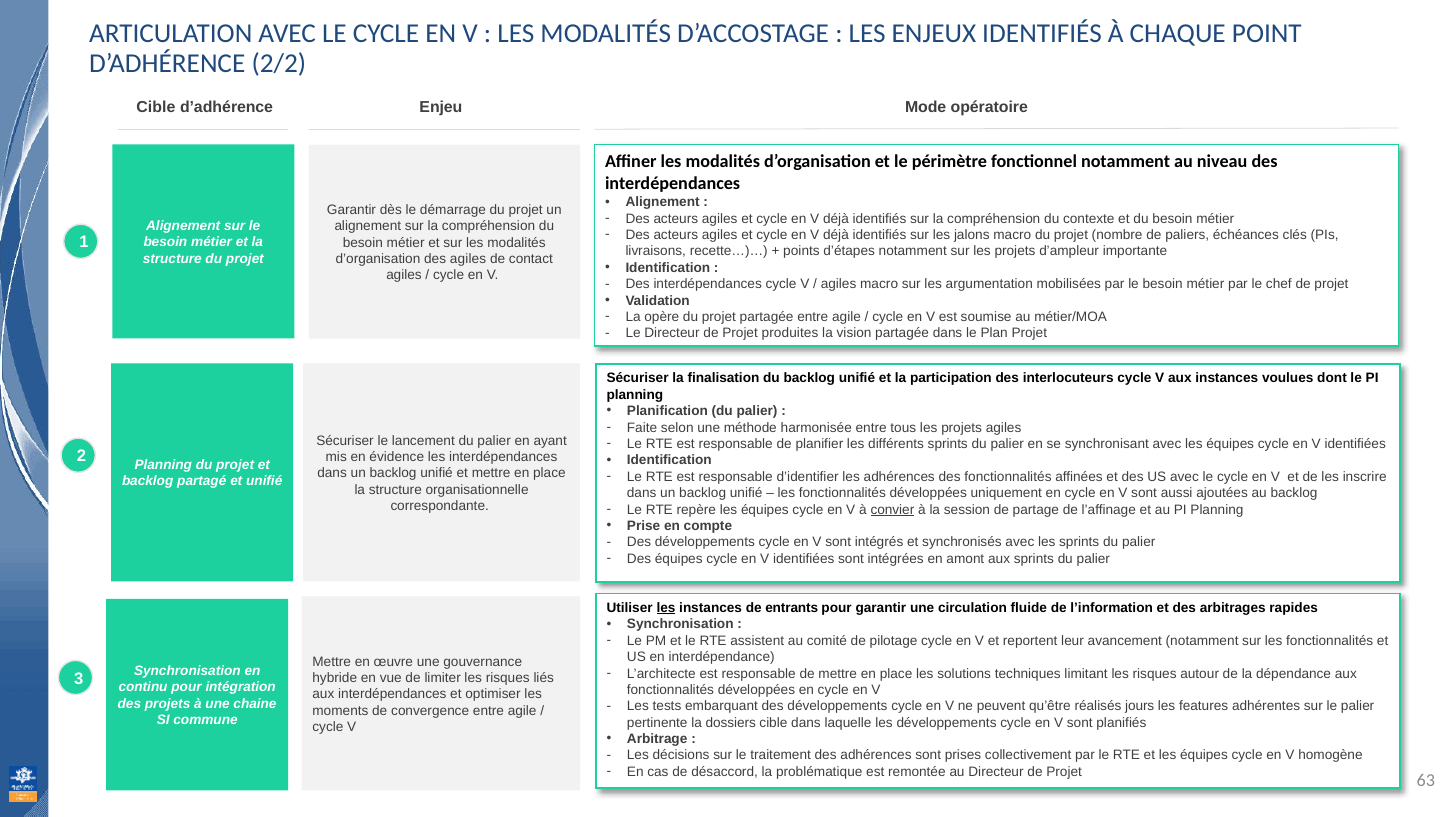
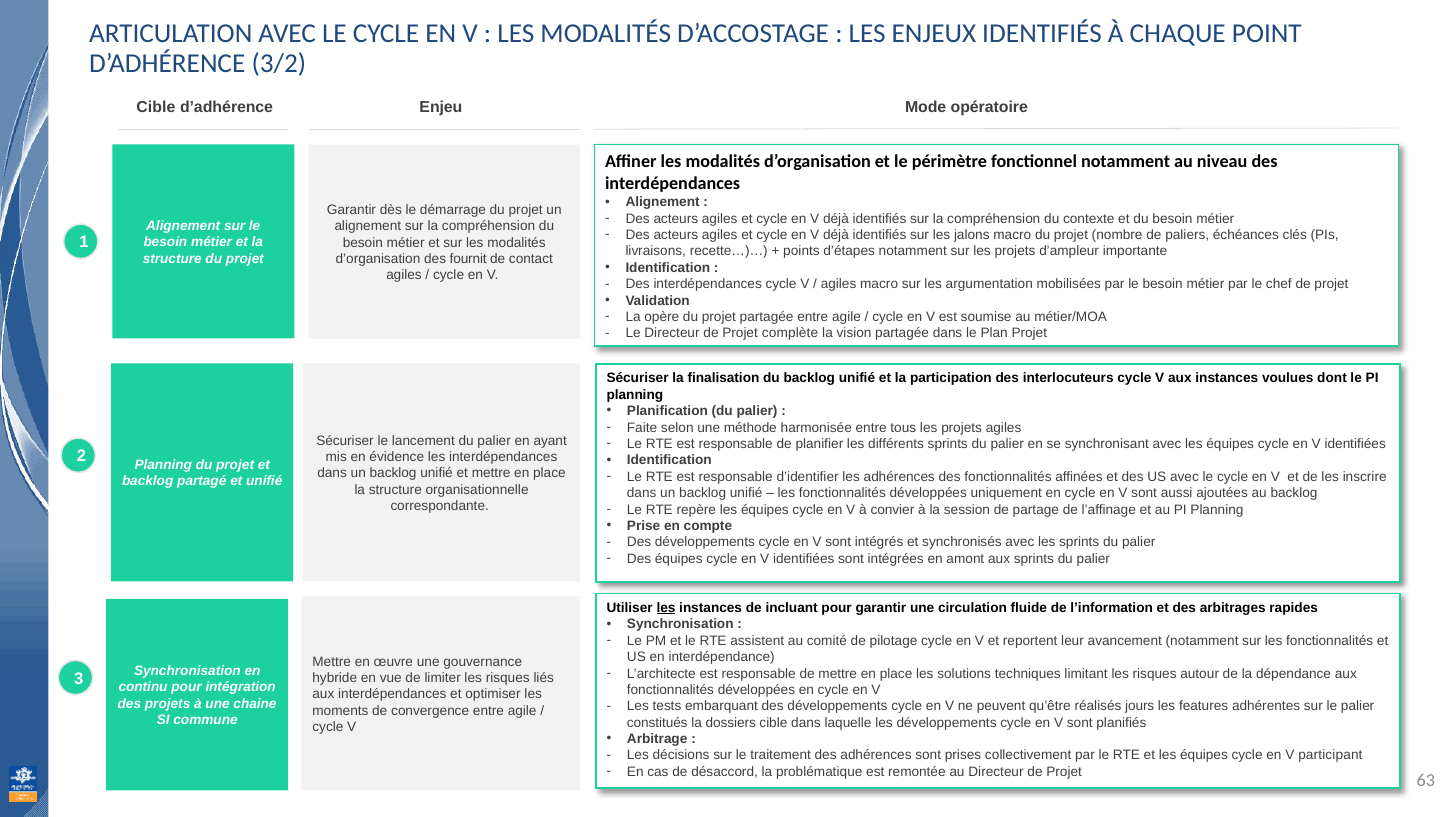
2/2: 2/2 -> 3/2 (279, 63)
des agiles: agiles -> fournit (468, 259)
produites: produites -> complète (790, 334)
convier underline: present -> none (892, 510)
entrants: entrants -> incluant (792, 608)
pertinente: pertinente -> constitués (657, 723)
homogène: homogène -> participant (1330, 756)
